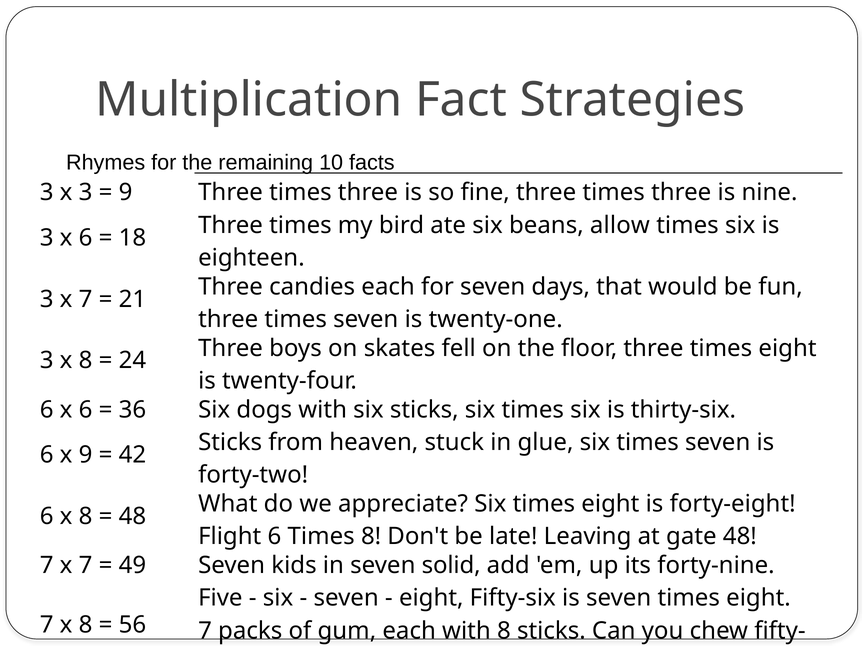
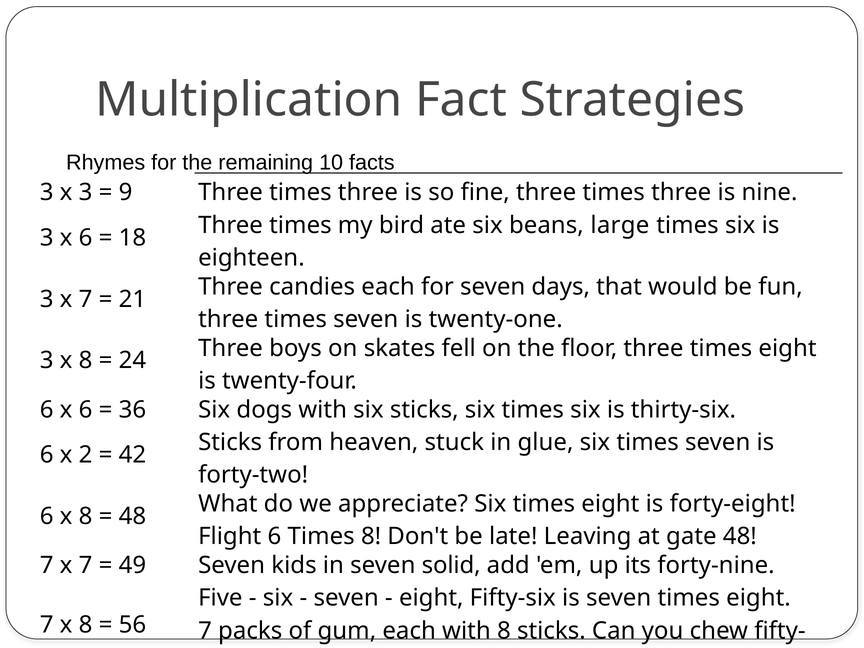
allow: allow -> large (620, 225)
x 9: 9 -> 2 (86, 455)
